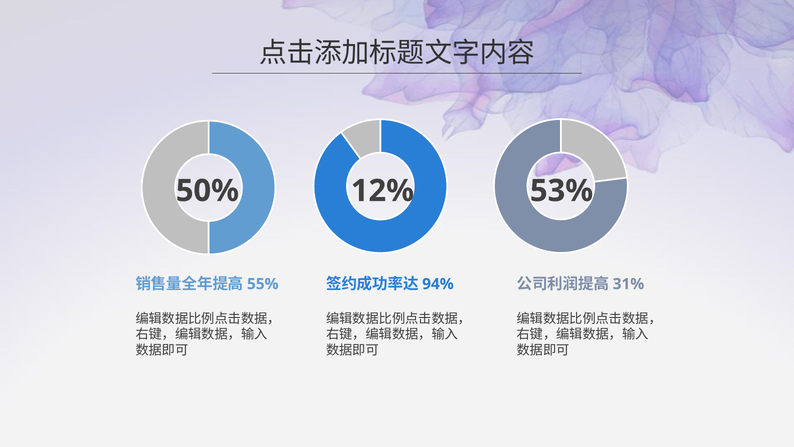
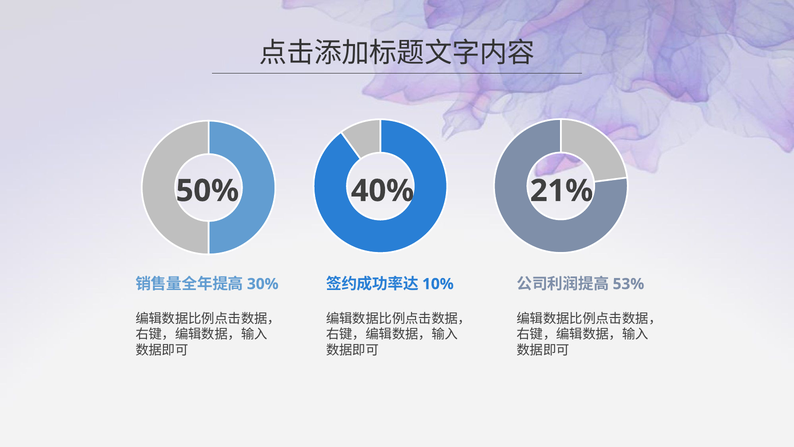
12%: 12% -> 40% (382, 191)
53%: 53% -> 21% (562, 191)
55%: 55% -> 30% (263, 284)
94%: 94% -> 10% (438, 284)
31%: 31% -> 53% (628, 284)
